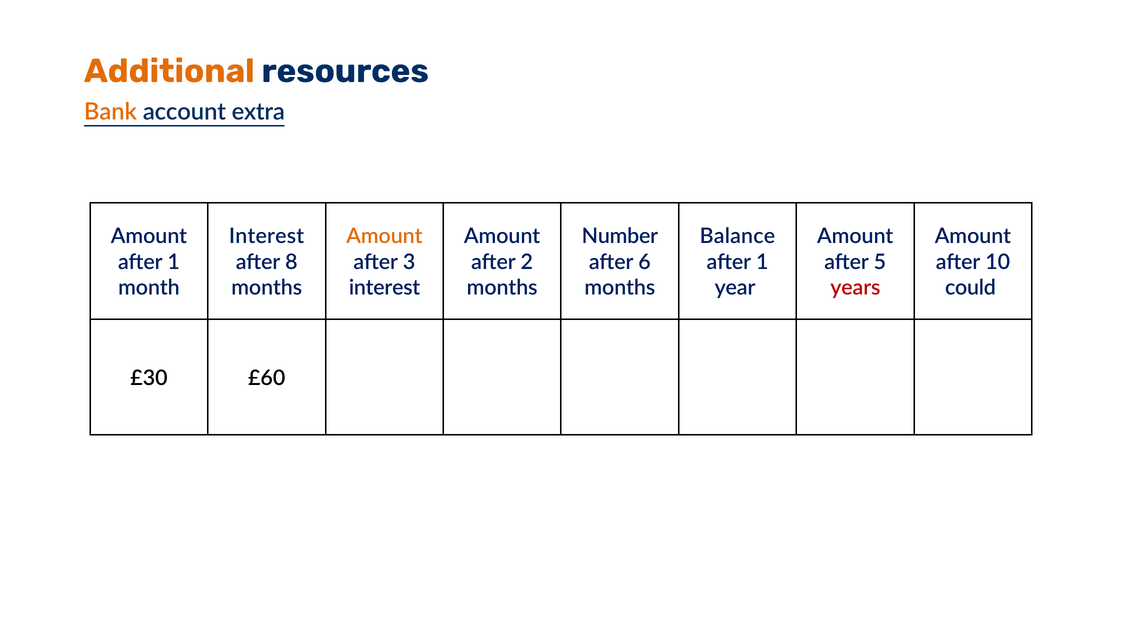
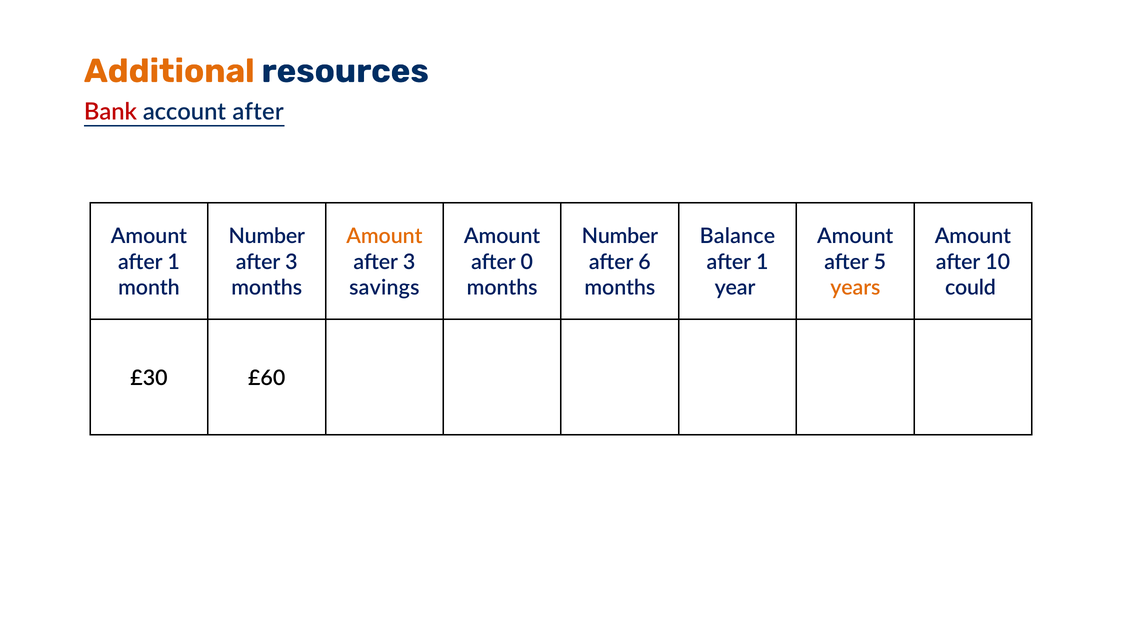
Bank colour: orange -> red (110, 112)
account extra: extra -> after (258, 112)
Interest: Interest -> Number (267, 237)
8: 8 -> 3 (291, 262)
2: 2 -> 0 (527, 262)
interest: interest -> savings (384, 288)
years colour: red -> orange (855, 288)
